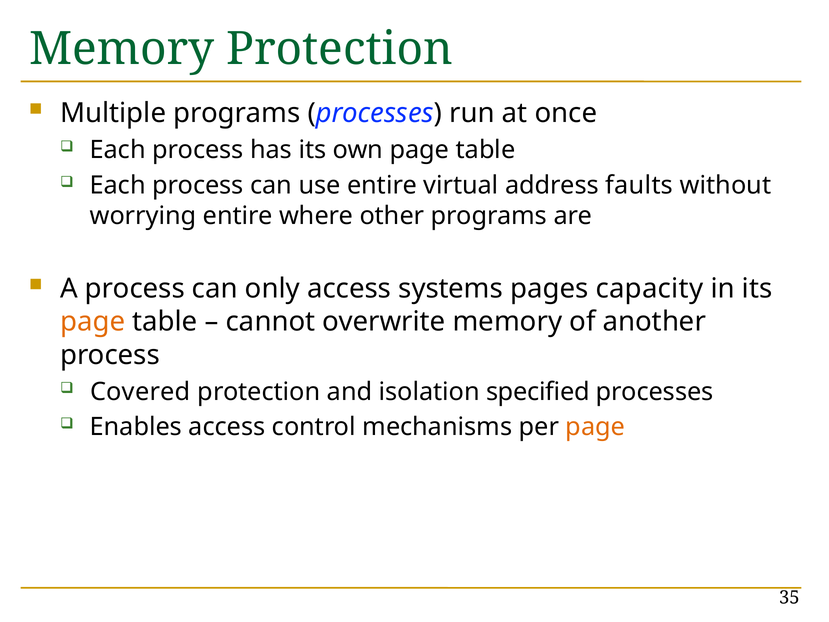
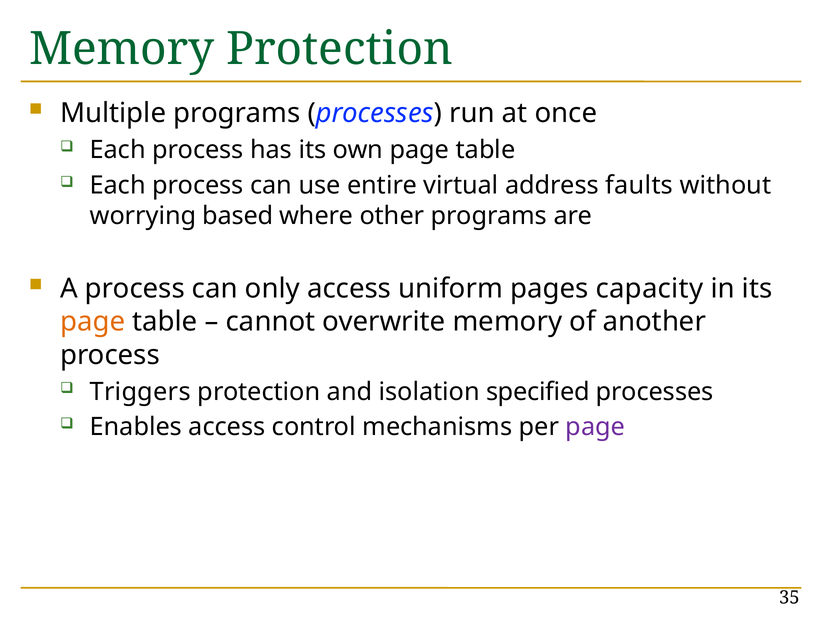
worrying entire: entire -> based (238, 216)
systems: systems -> uniform (451, 289)
Covered: Covered -> Triggers (140, 391)
page colour: orange -> purple (595, 427)
